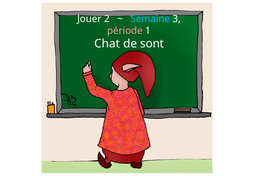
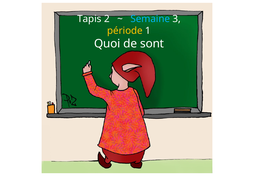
Jouer: Jouer -> Tapis (89, 19)
période colour: pink -> yellow (125, 31)
Chat: Chat -> Quoi (107, 44)
